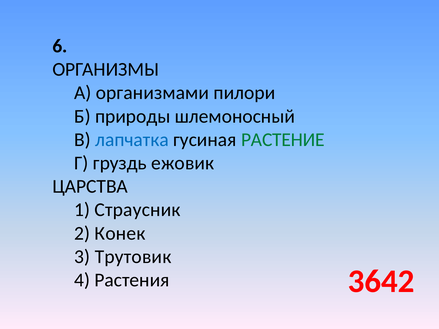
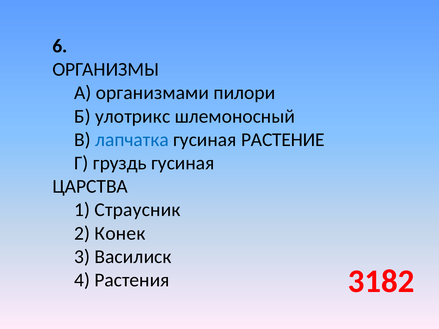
природы: природы -> улотрикс (133, 116)
РАСТЕНИЕ colour: green -> black (283, 140)
груздь ежовик: ежовик -> гусиная (183, 163)
Трутовик: Трутовик -> Василиск (133, 257)
3642: 3642 -> 3182 (381, 281)
